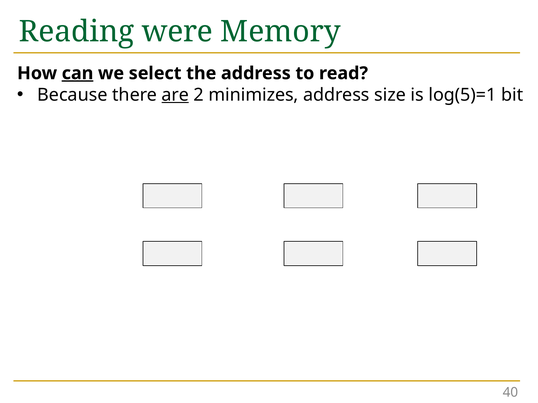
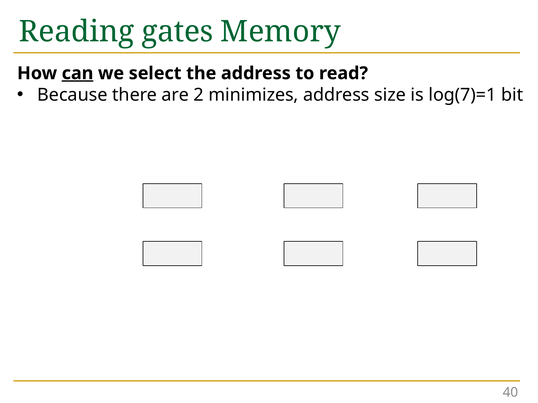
were: were -> gates (177, 32)
are underline: present -> none (175, 95)
log(5)=1: log(5)=1 -> log(7)=1 (462, 95)
